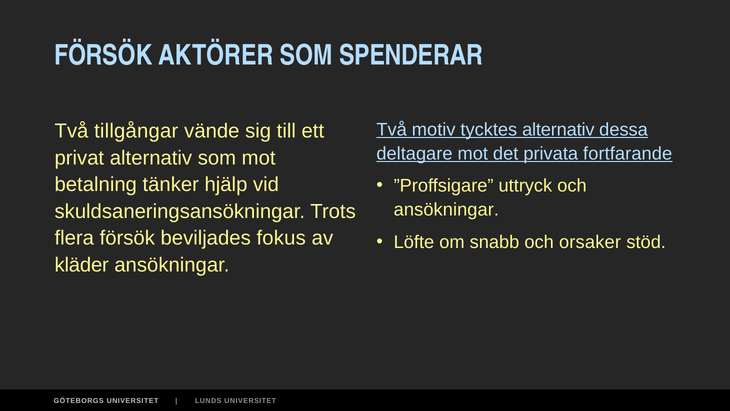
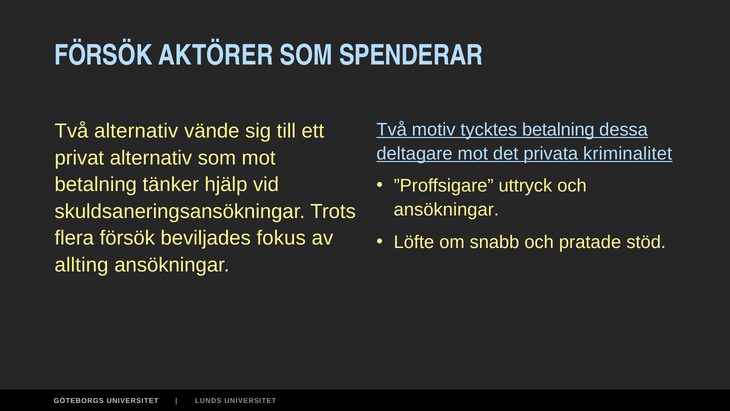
tycktes alternativ: alternativ -> betalning (558, 129)
Två tillgångar: tillgångar -> alternativ (136, 131)
fortfarande: fortfarande -> kriminalitet (628, 153)
orsaker: orsaker -> pratade (590, 242)
kläder: kläder -> allting (82, 265)
